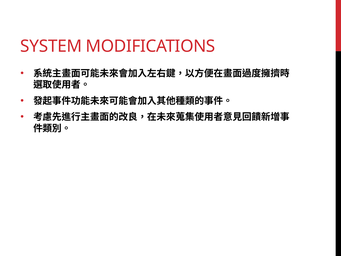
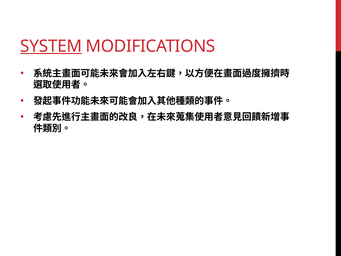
SYSTEM underline: none -> present (51, 46)
